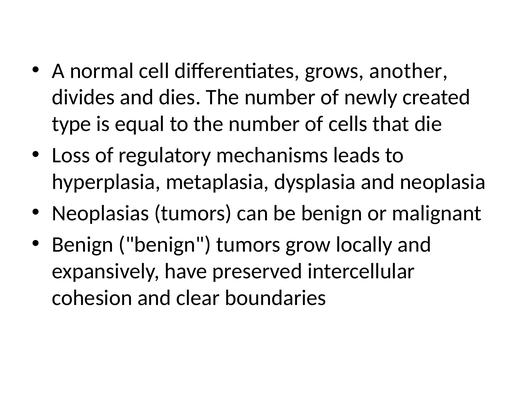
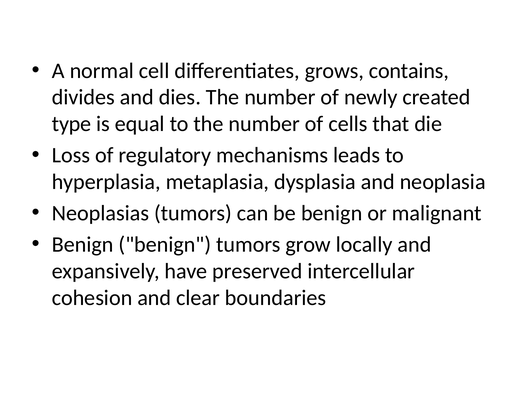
another: another -> contains (409, 71)
